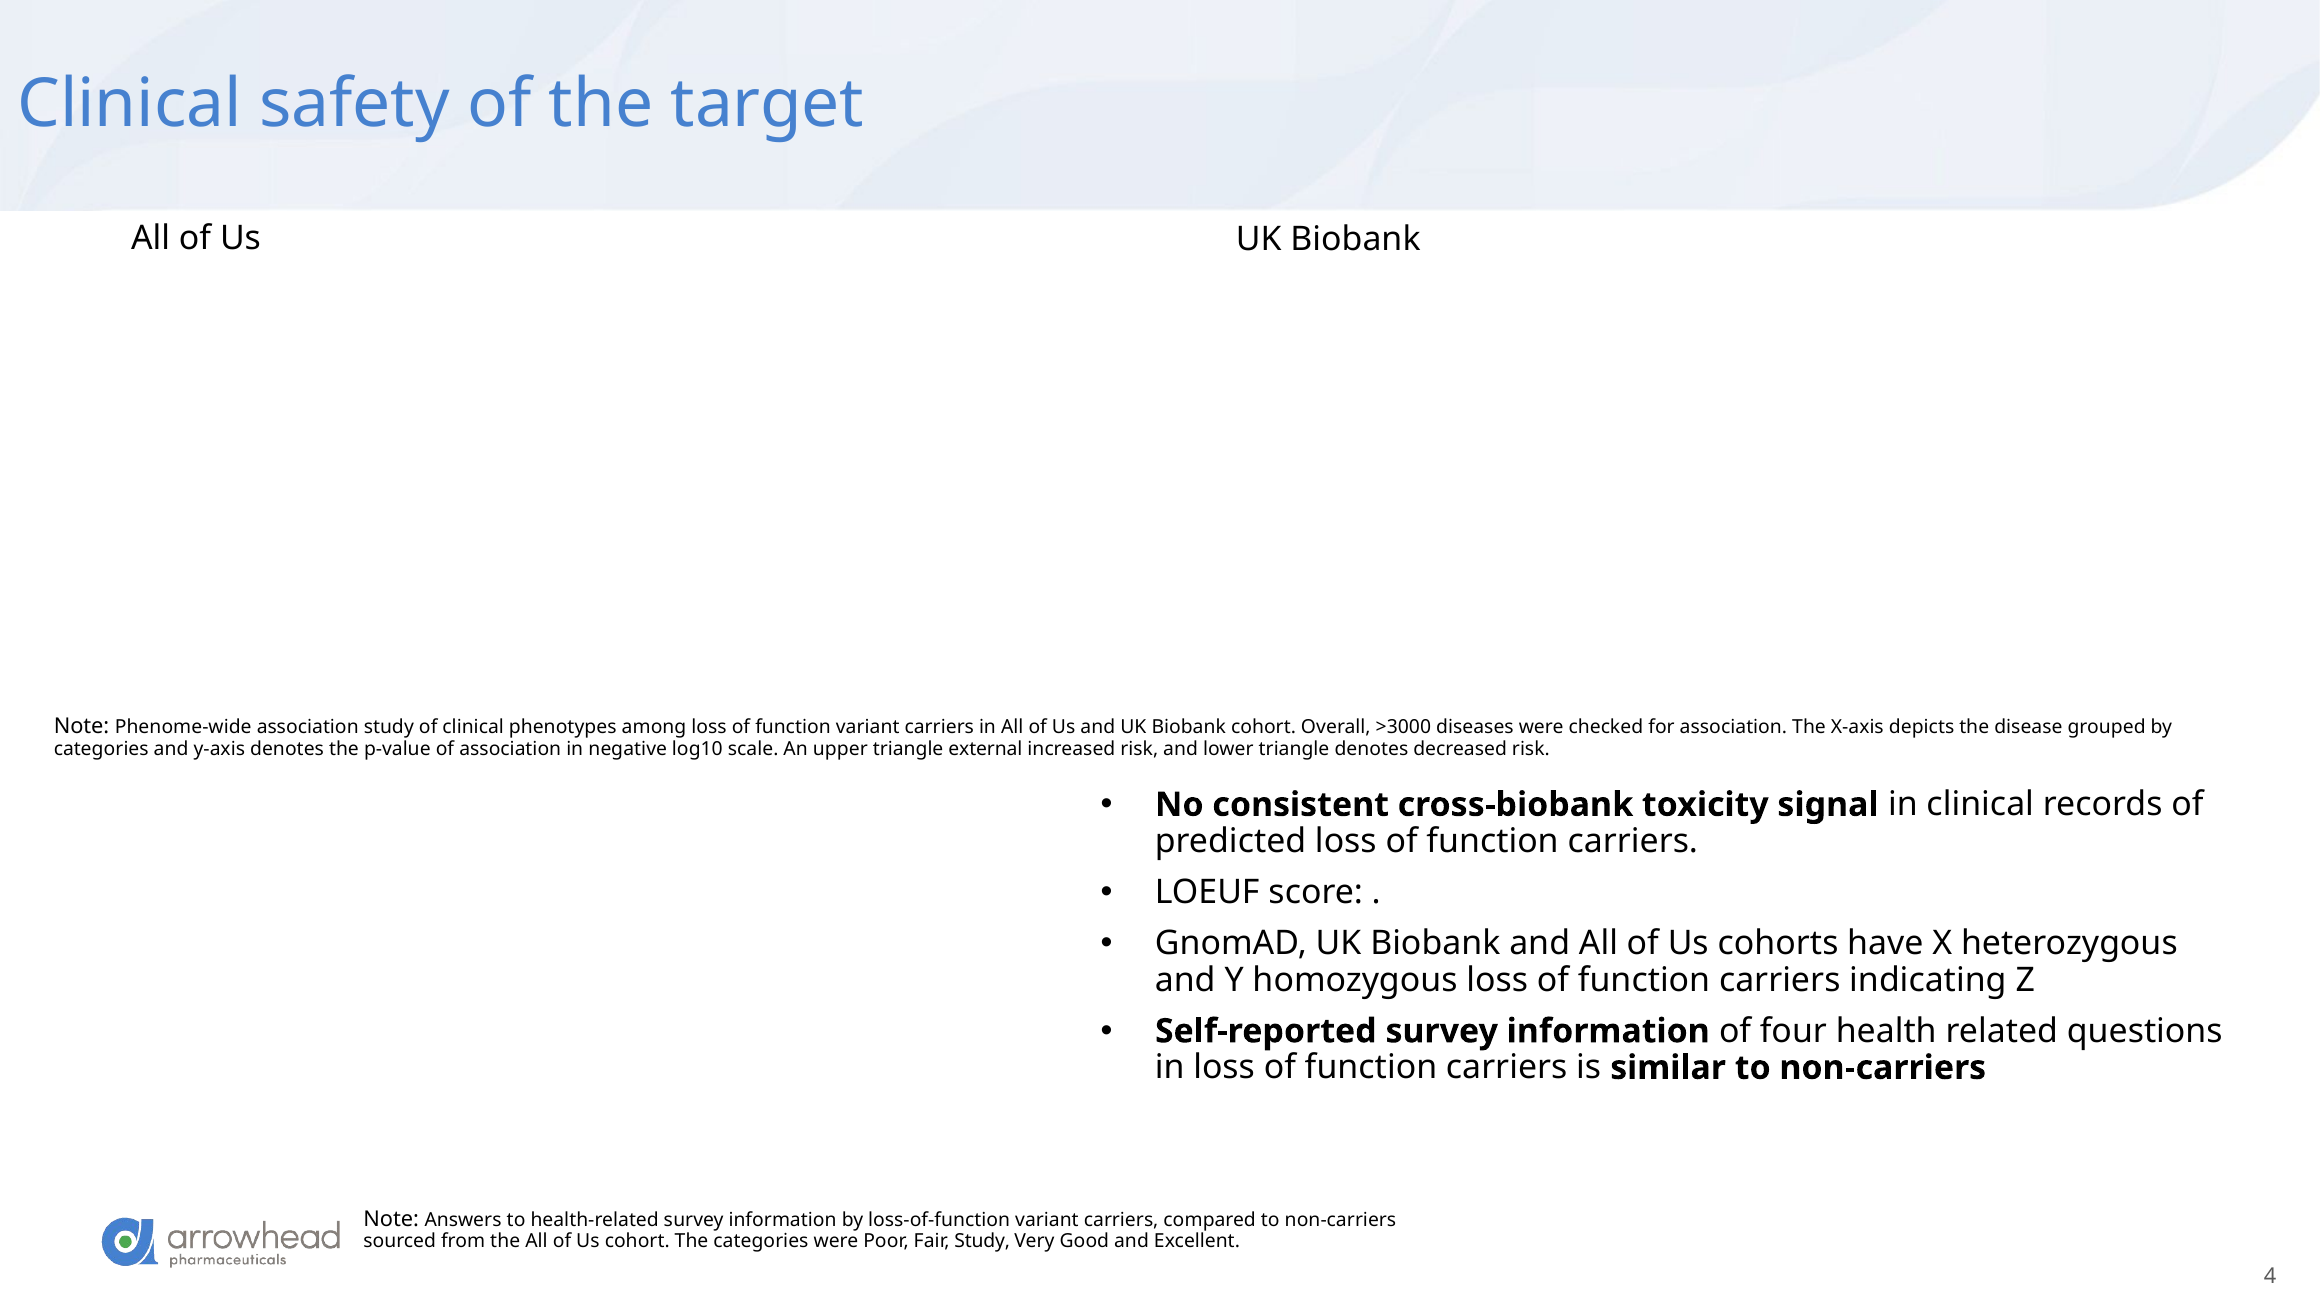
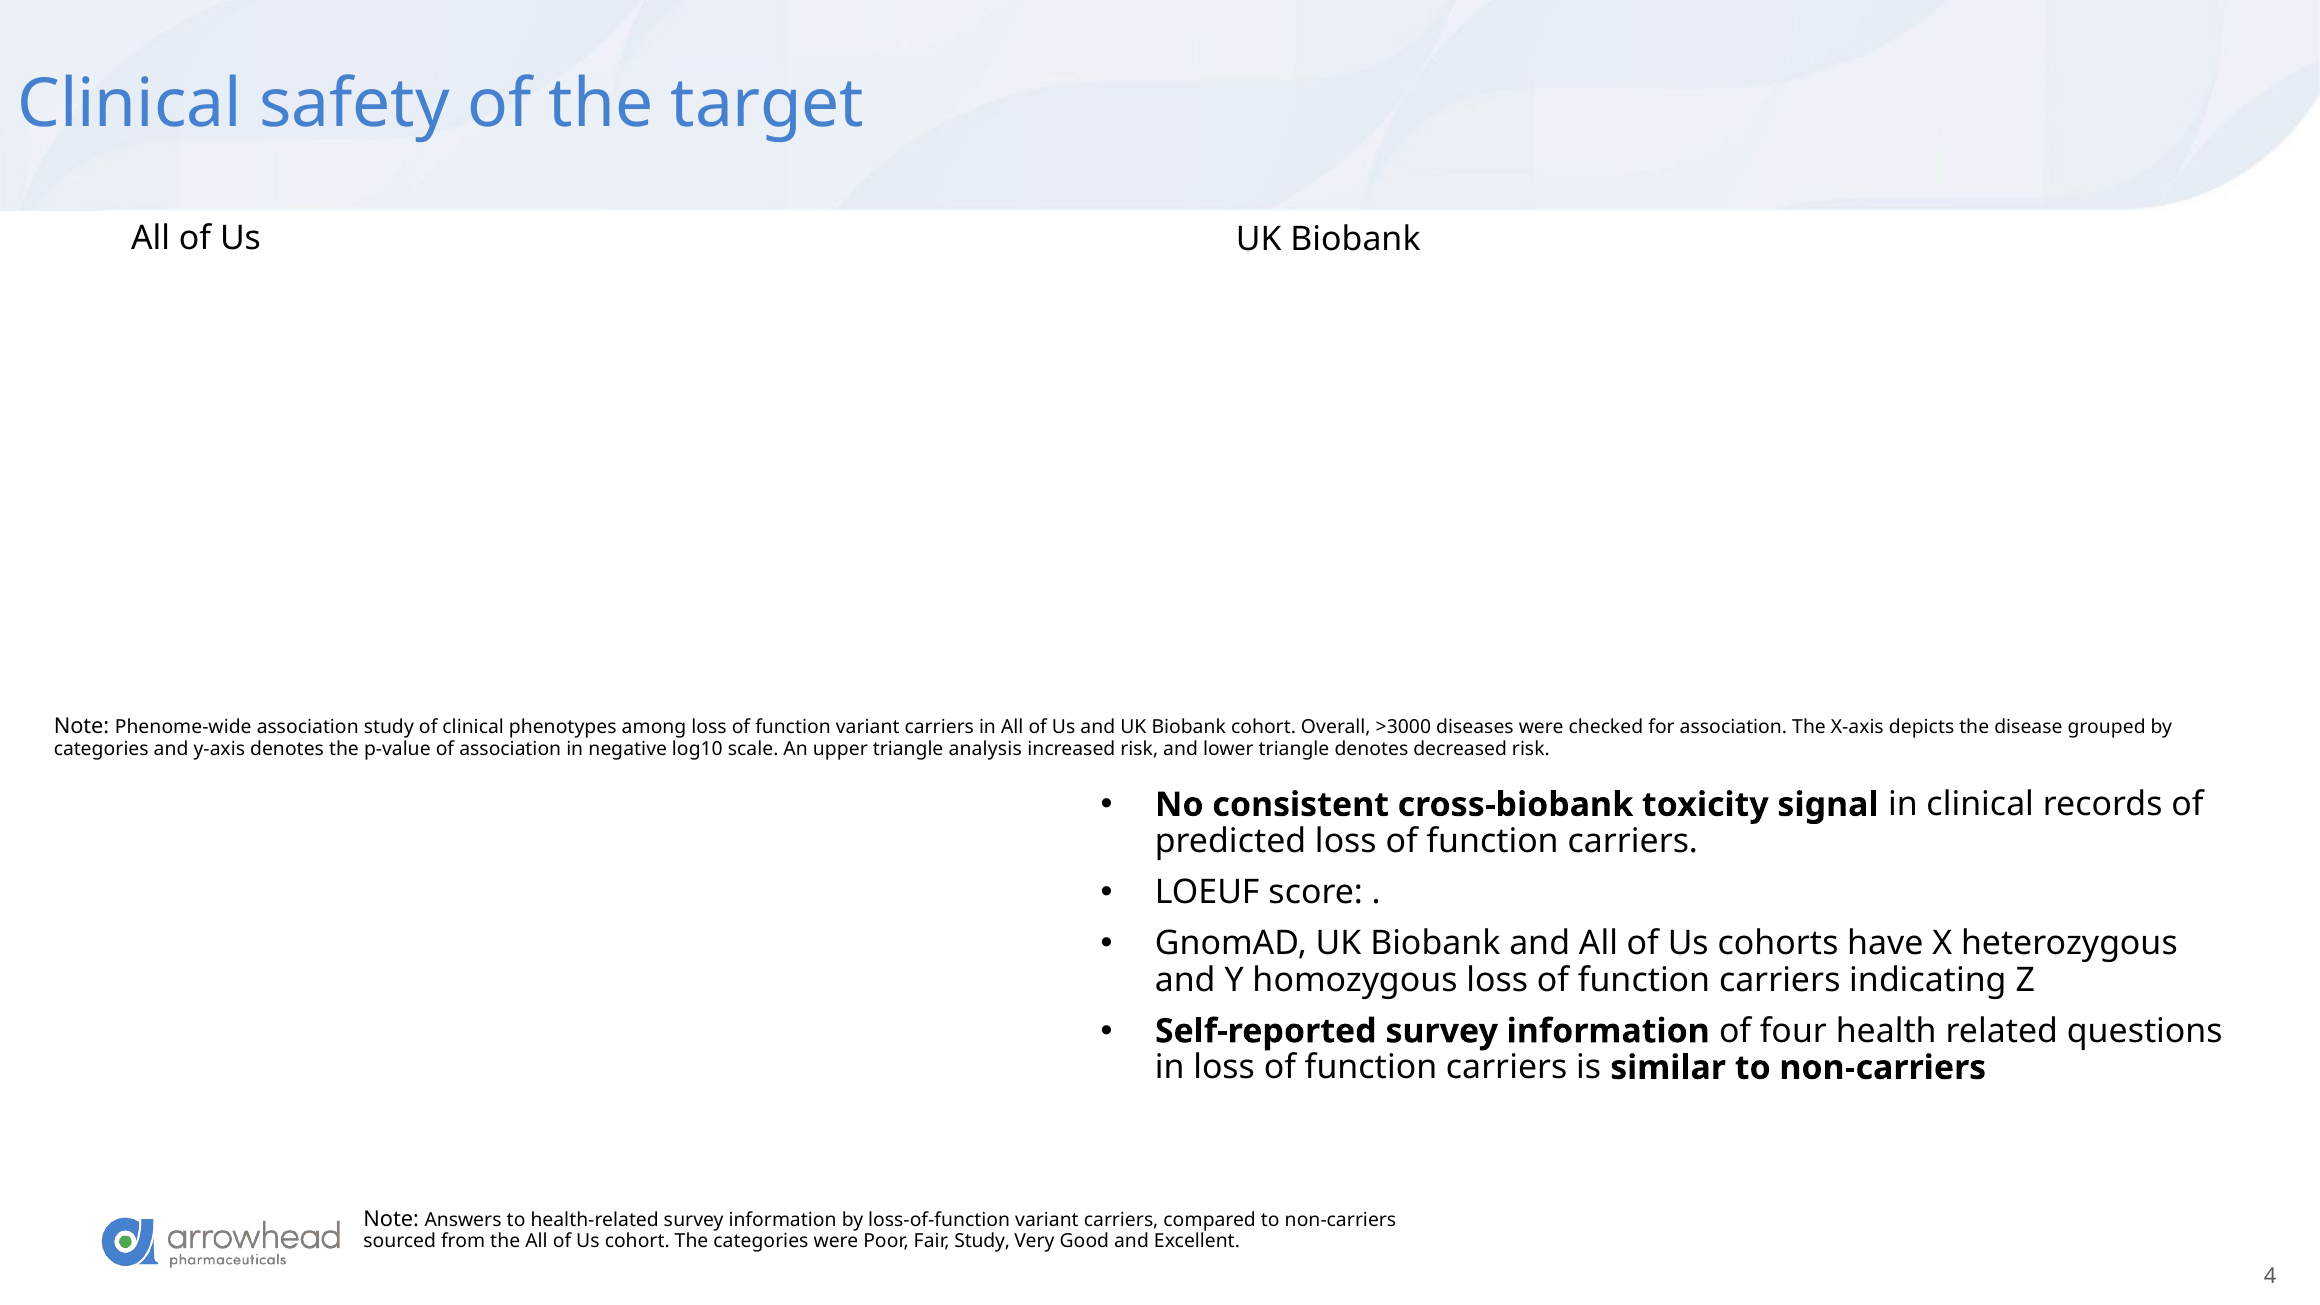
external: external -> analysis (985, 749)
